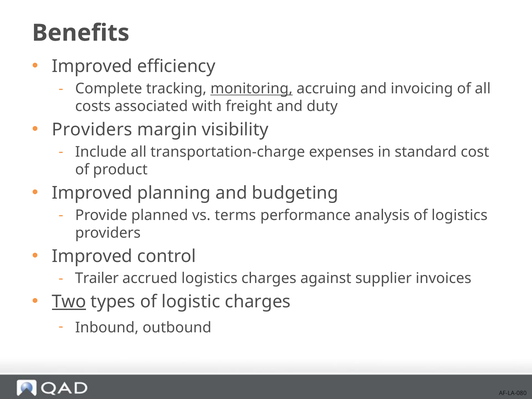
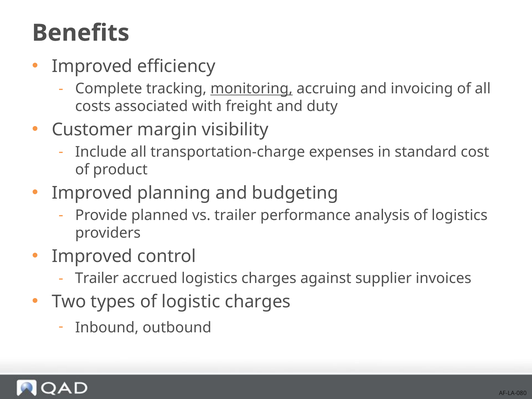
Providers: Providers -> Customer (92, 130)
vs terms: terms -> trailer (235, 215)
Two underline: present -> none (69, 302)
